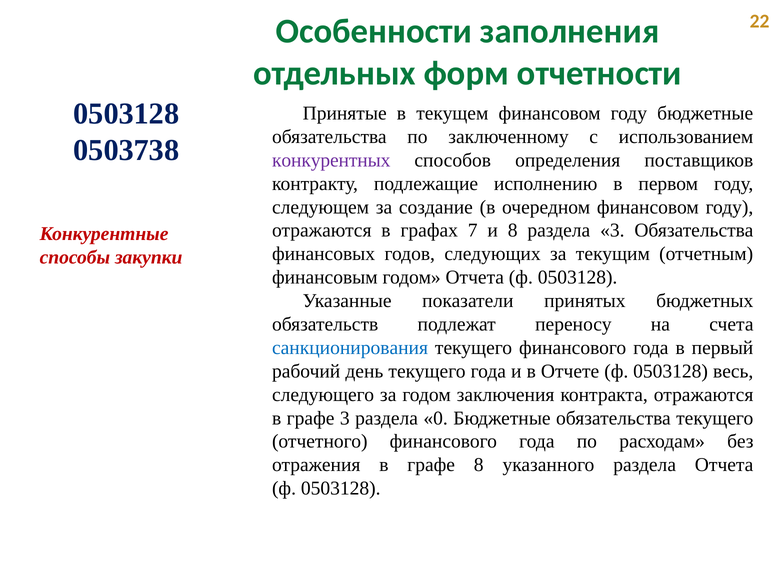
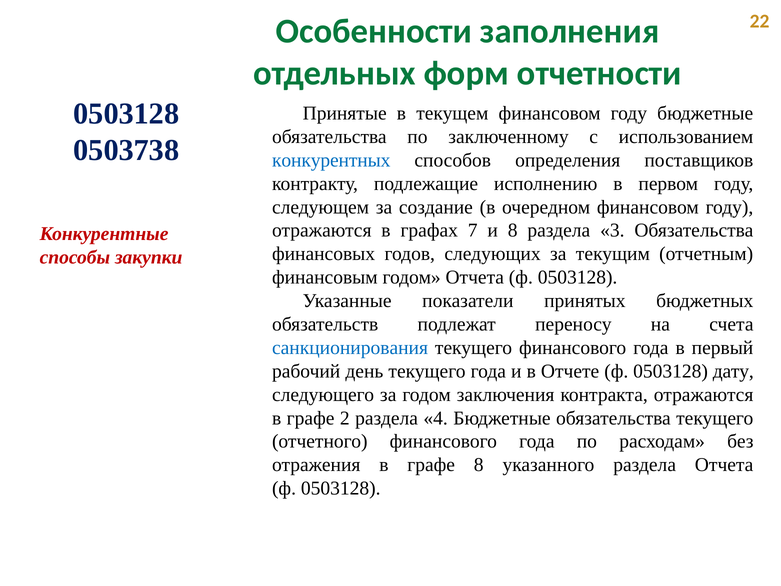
конкурентных colour: purple -> blue (331, 160)
весь: весь -> дату (733, 371)
графе 3: 3 -> 2 (345, 418)
0: 0 -> 4 (436, 418)
